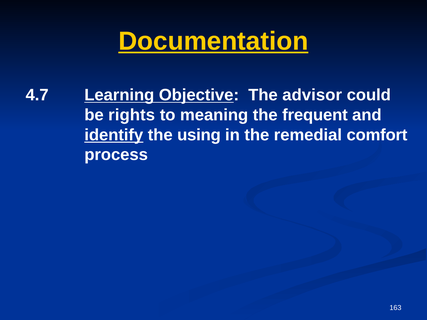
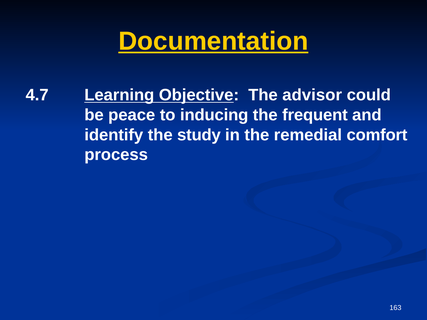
rights: rights -> peace (132, 115)
meaning: meaning -> inducing (214, 115)
identify underline: present -> none (114, 135)
using: using -> study (199, 135)
